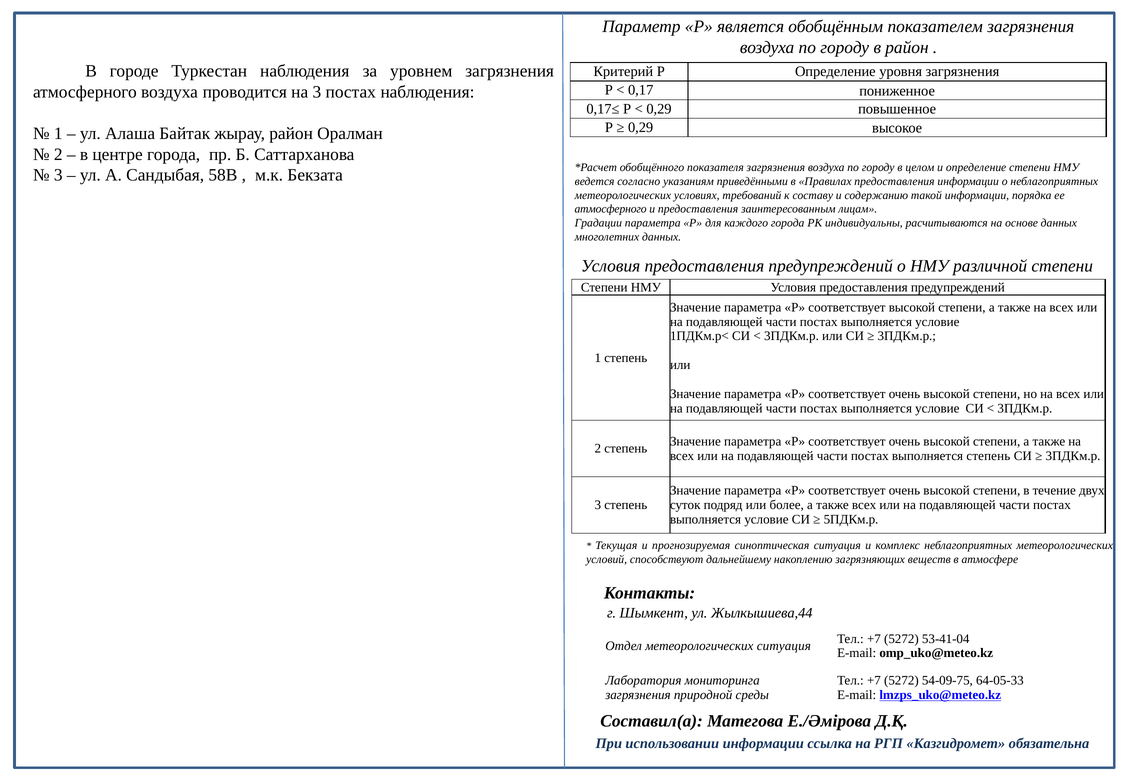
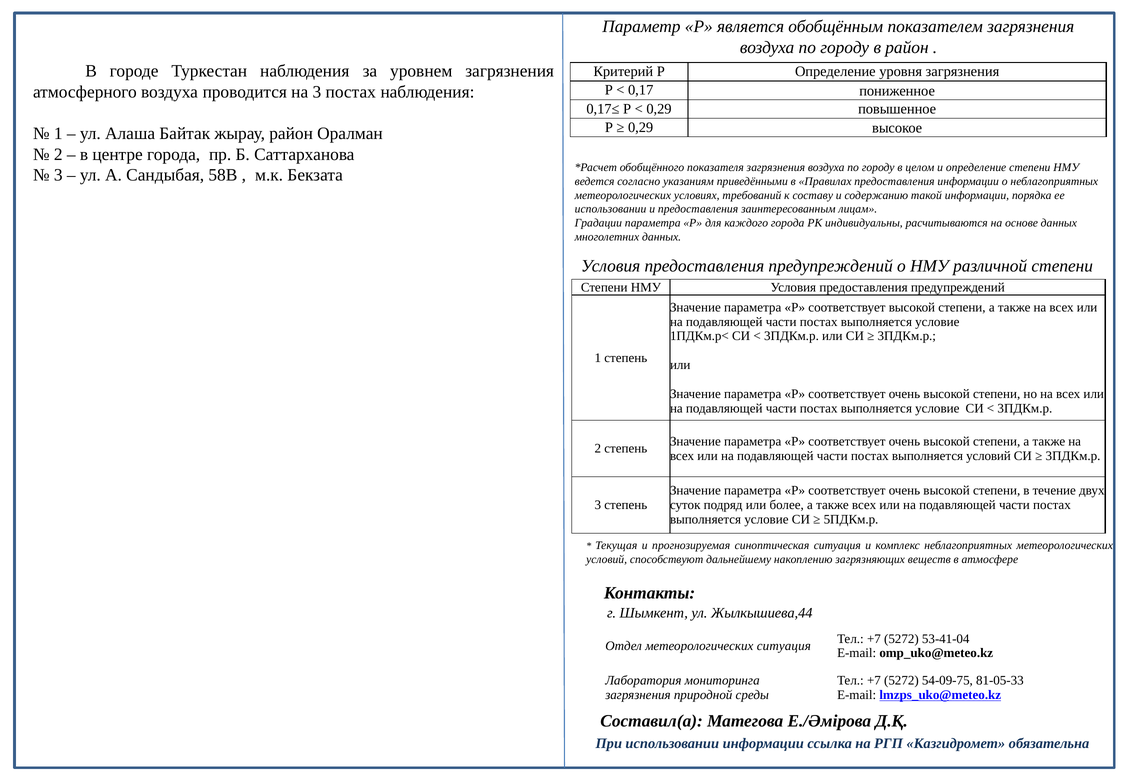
атмосферного: атмосферного -> использовании (611, 209)
выполняется степень: степень -> условий (988, 456)
64-05-33: 64-05-33 -> 81-05-33 (1000, 681)
